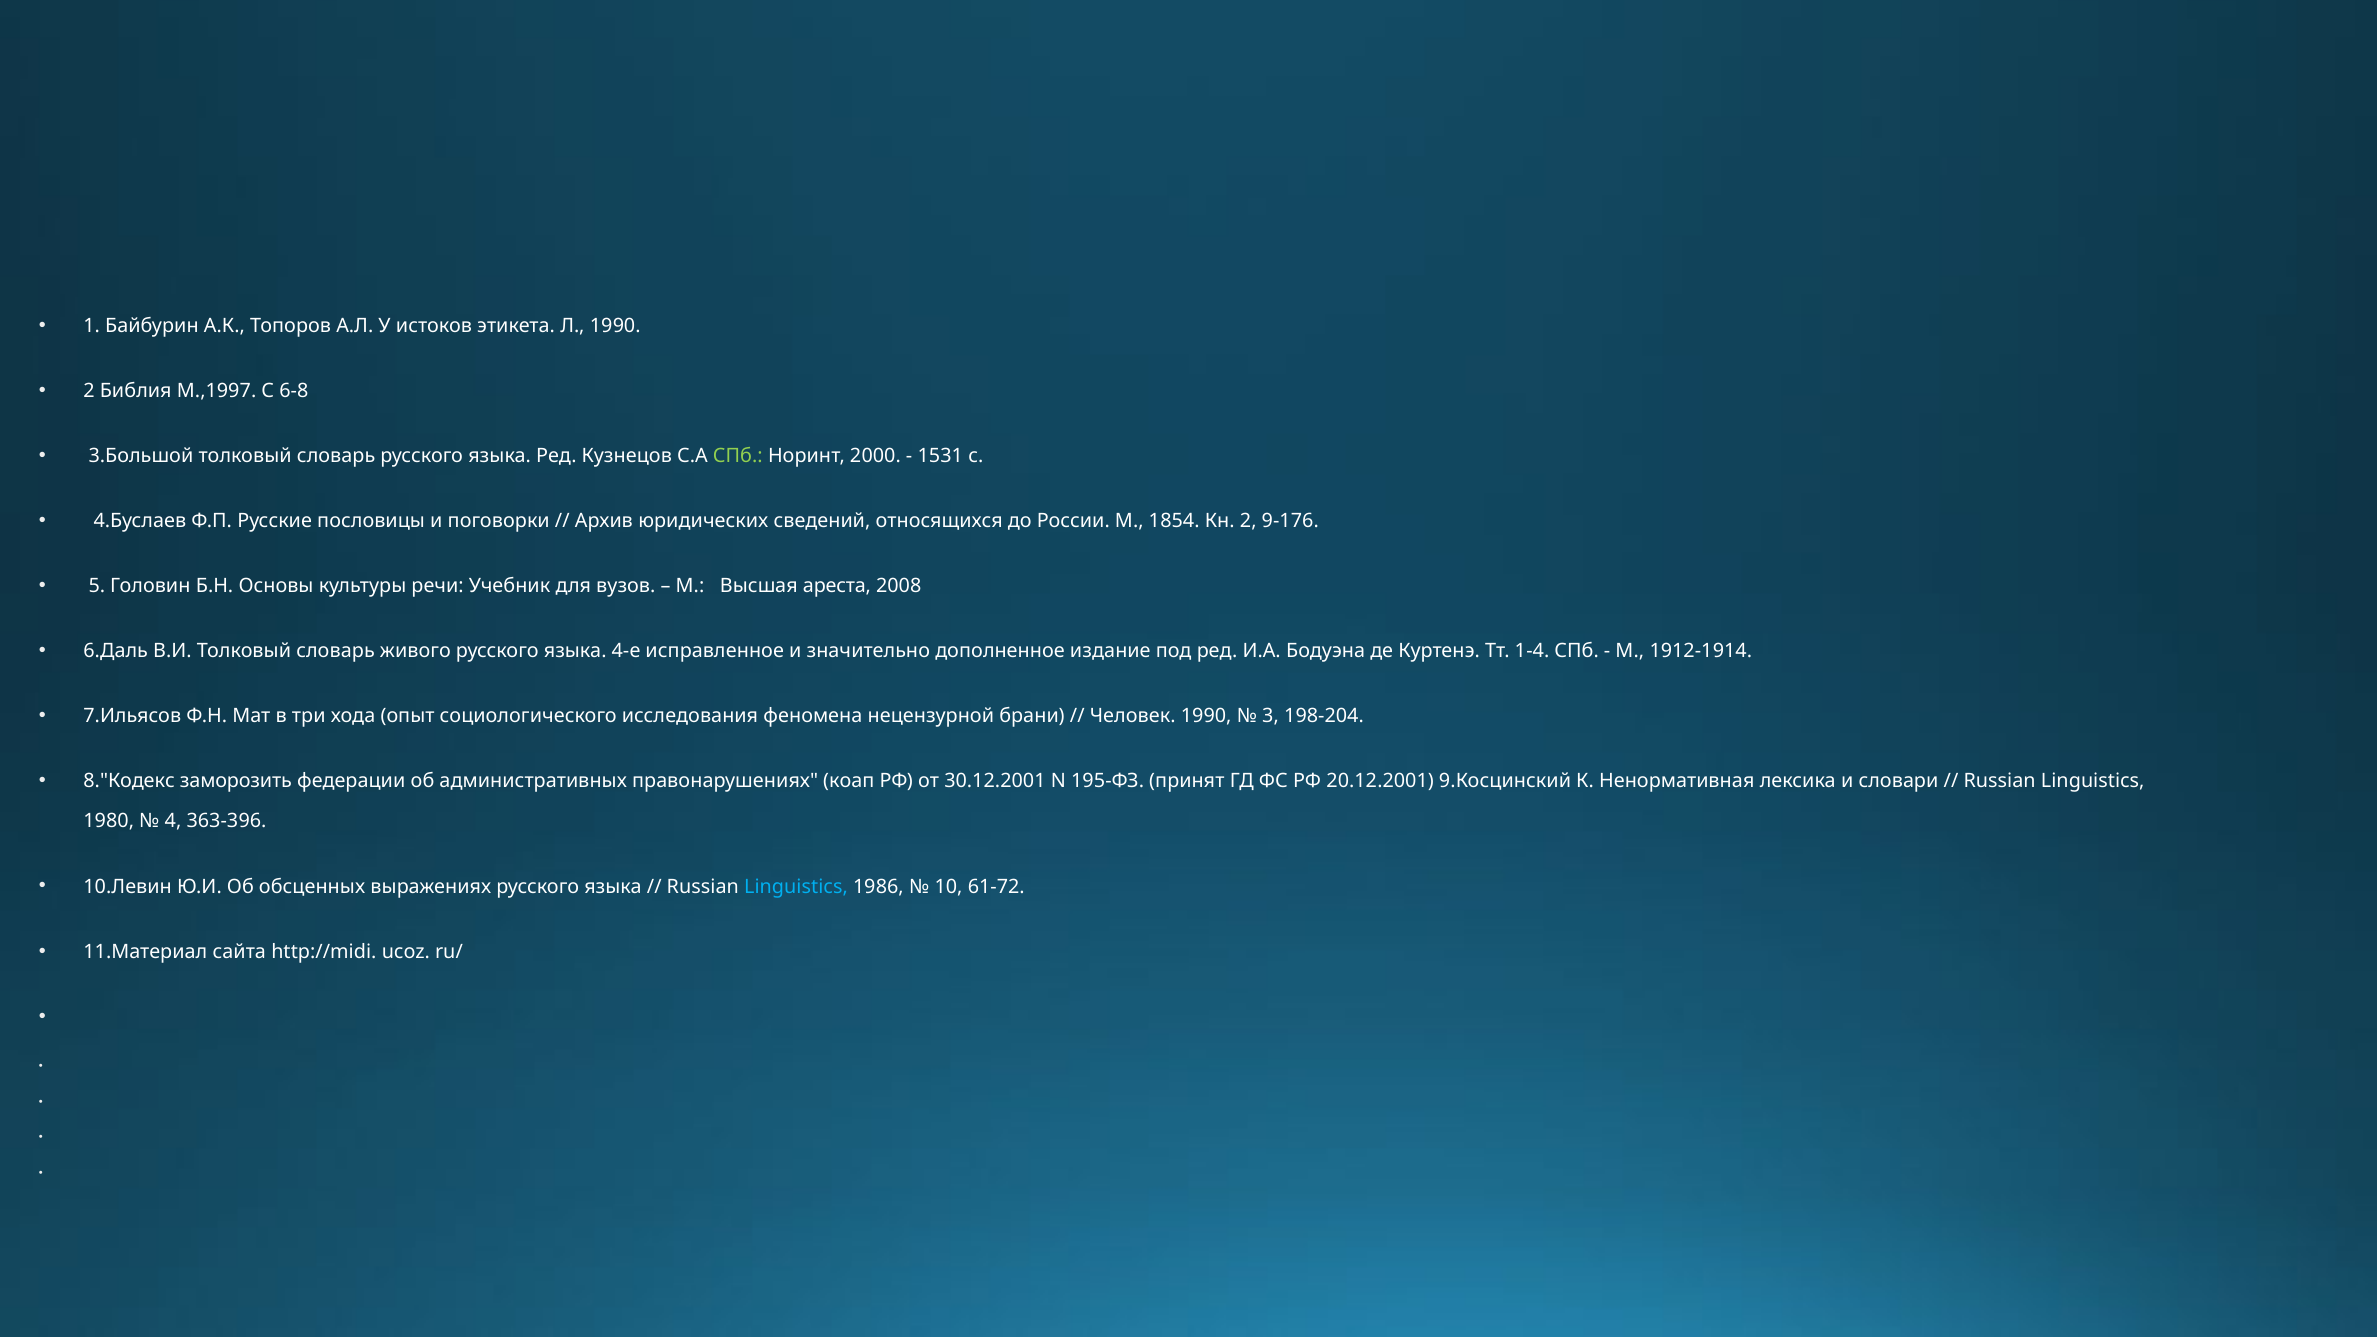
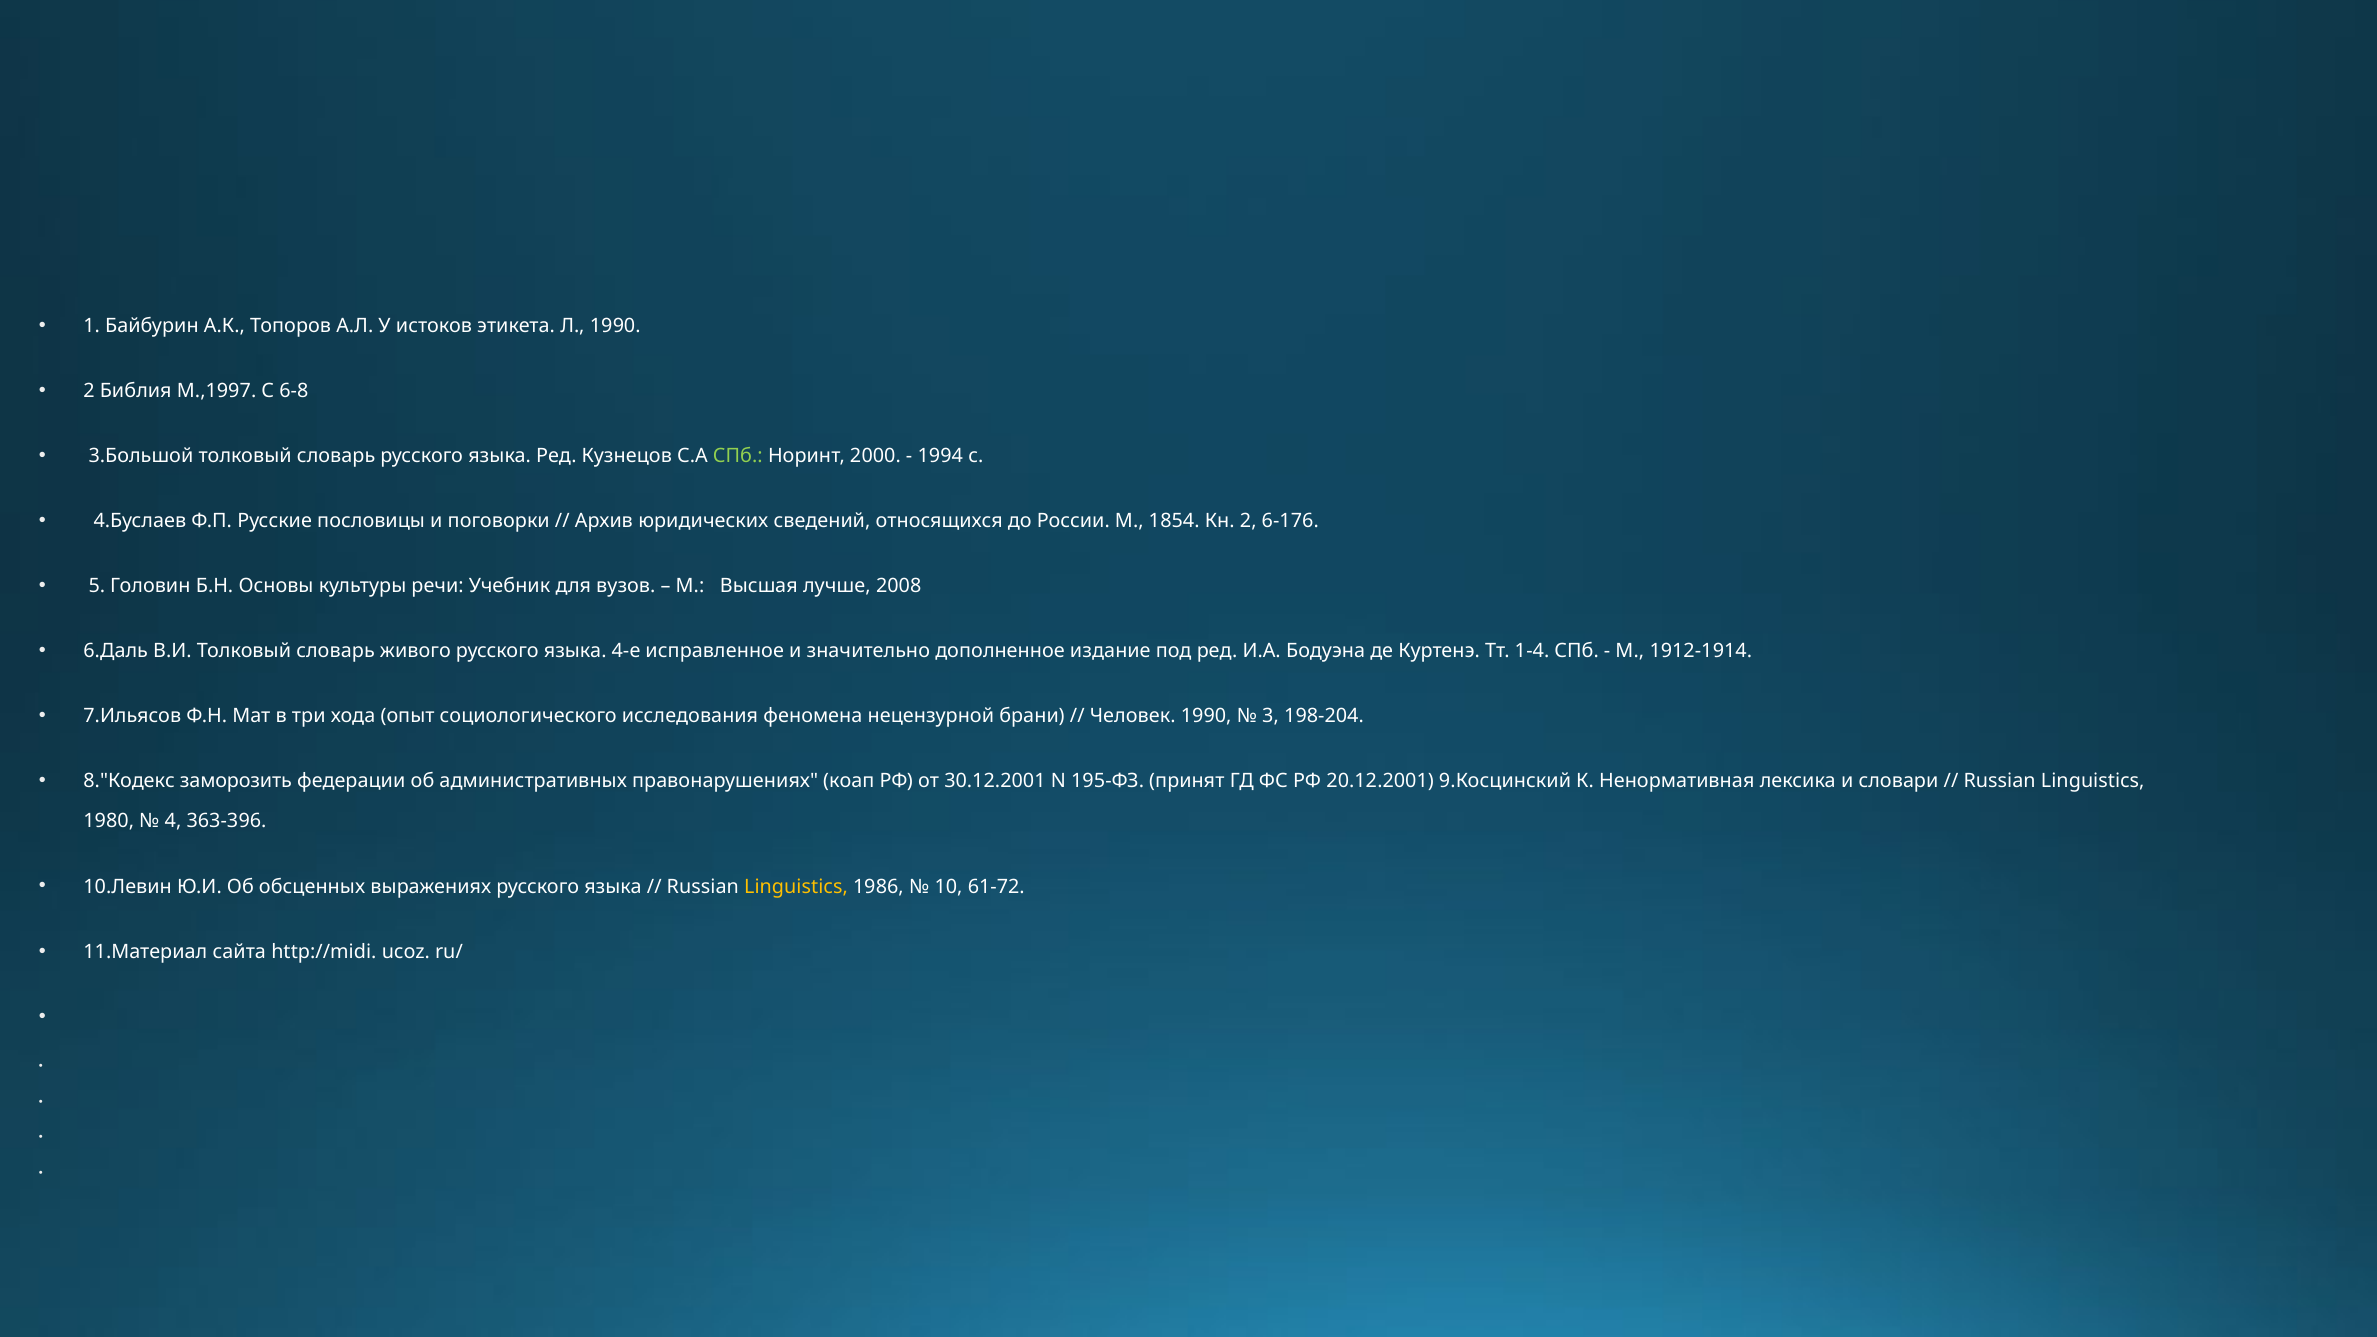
1531: 1531 -> 1994 (940, 456)
9-176: 9-176 -> 6-176 (1290, 521)
ареста: ареста -> лучше (837, 586)
Linguistics colour: light blue -> yellow (796, 887)
